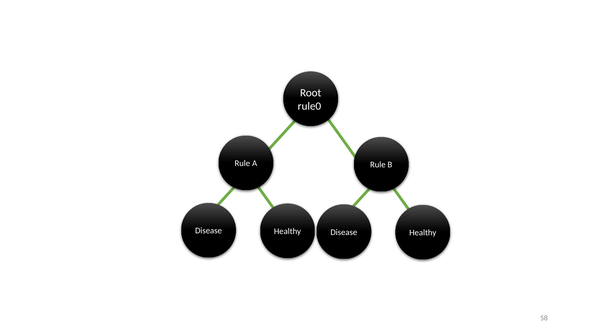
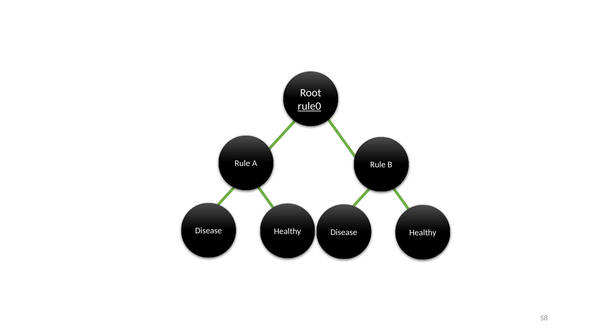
rule0 underline: none -> present (309, 106)
